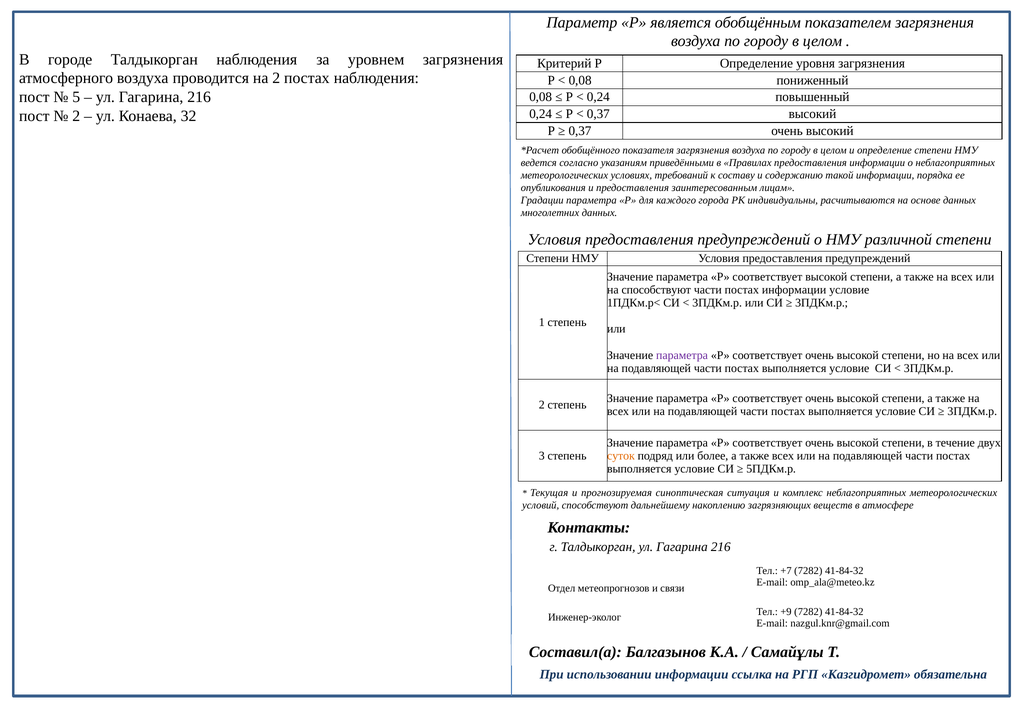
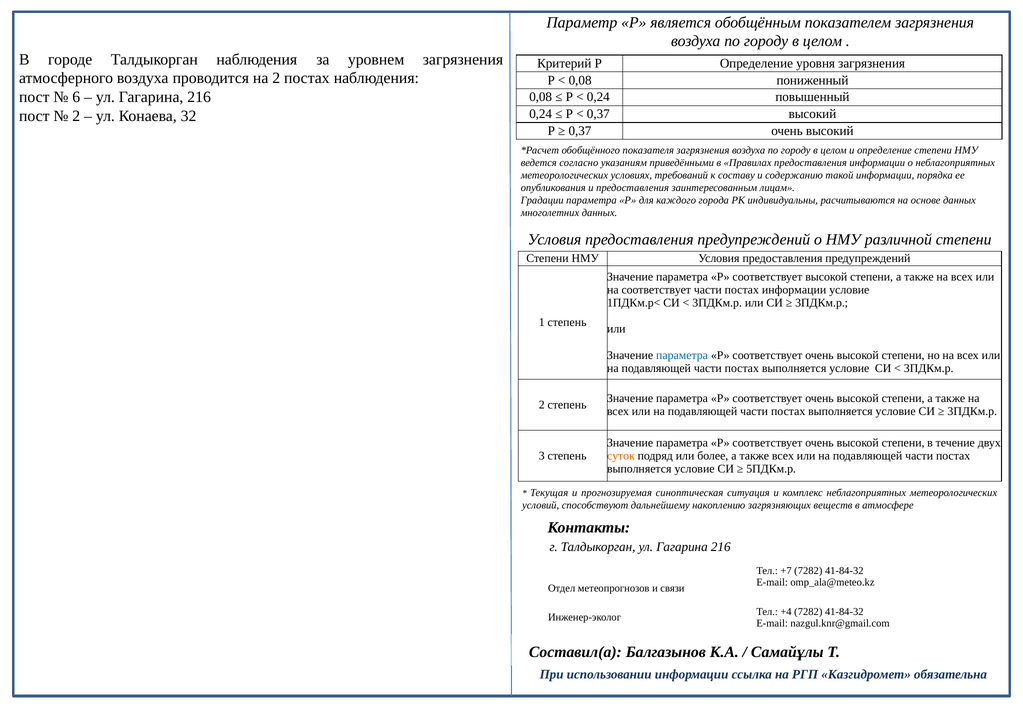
5: 5 -> 6 (76, 97)
на способствуют: способствуют -> соответствует (656, 290)
параметра colour: purple -> blue (682, 355)
+9: +9 -> +4 (786, 612)
